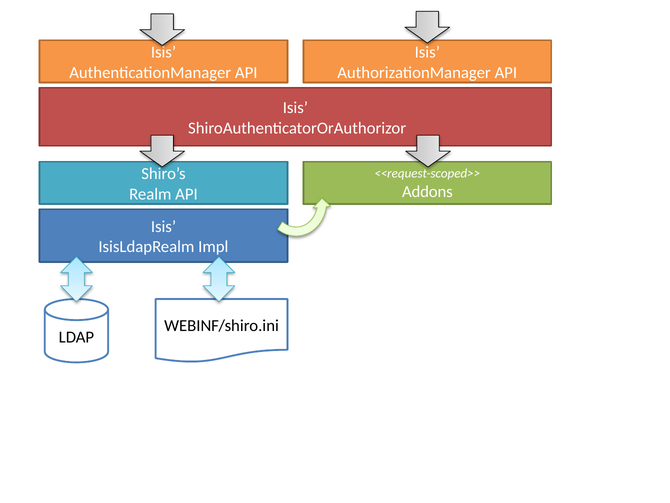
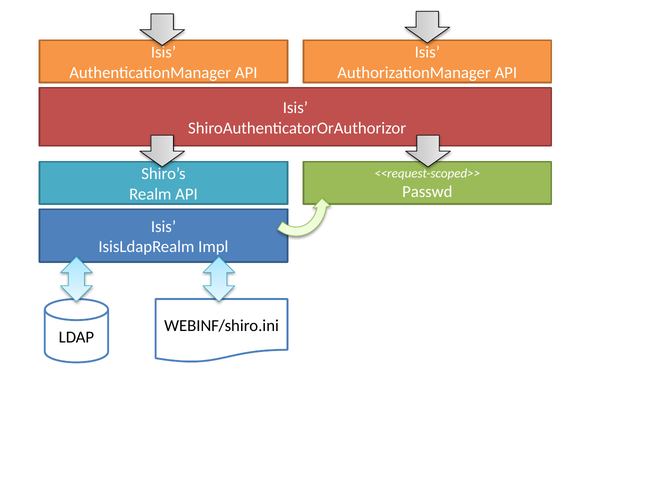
Addons: Addons -> Passwd (427, 192)
